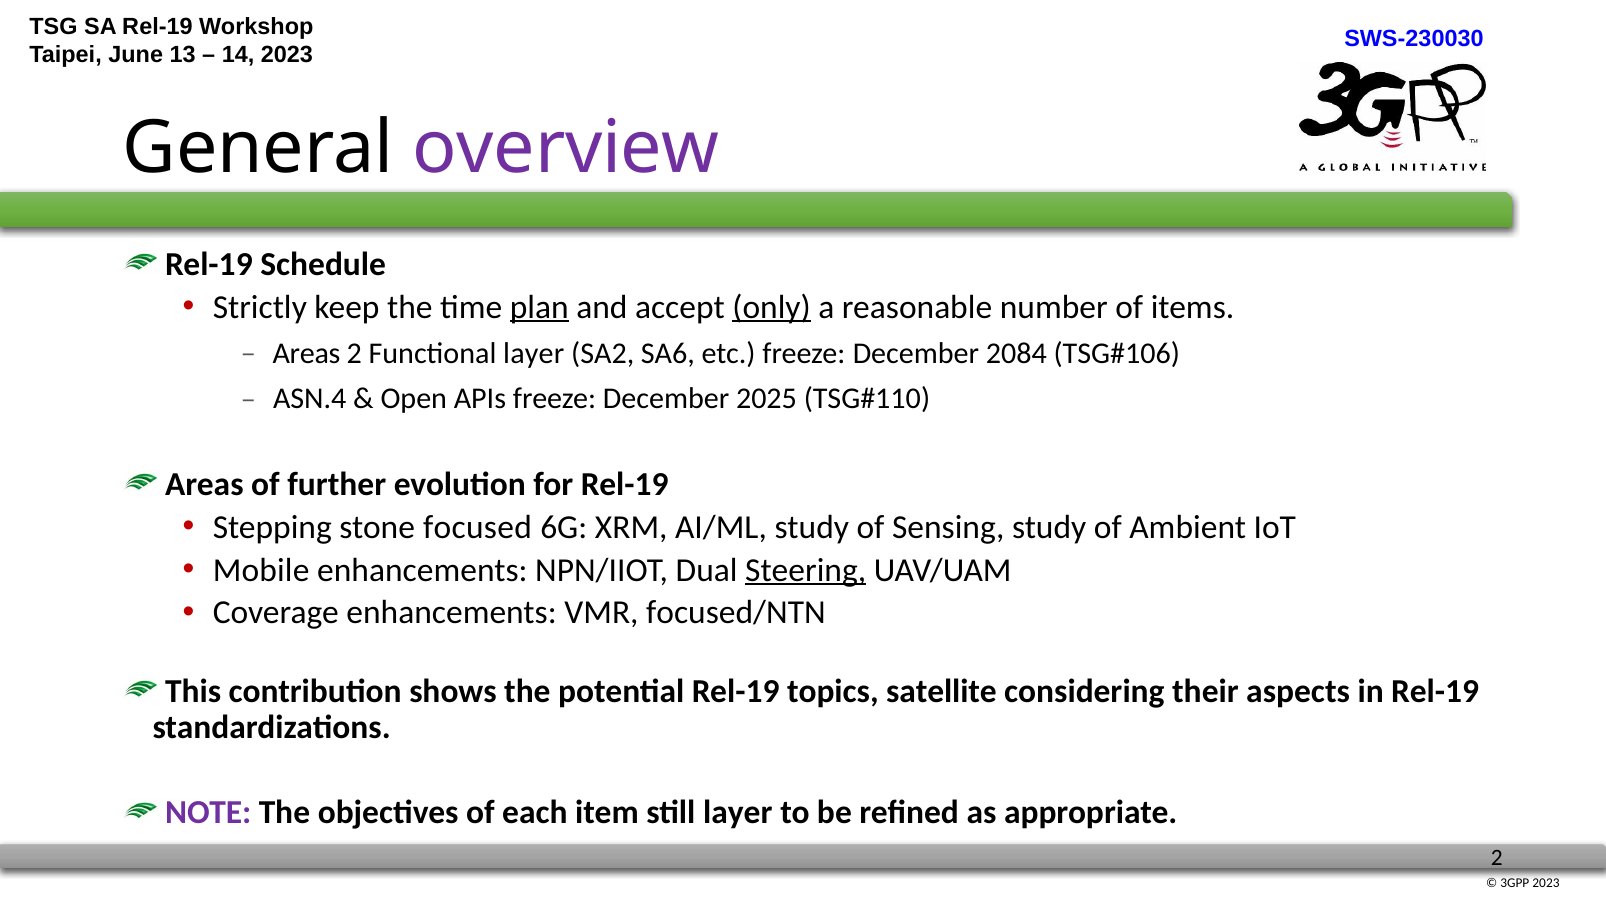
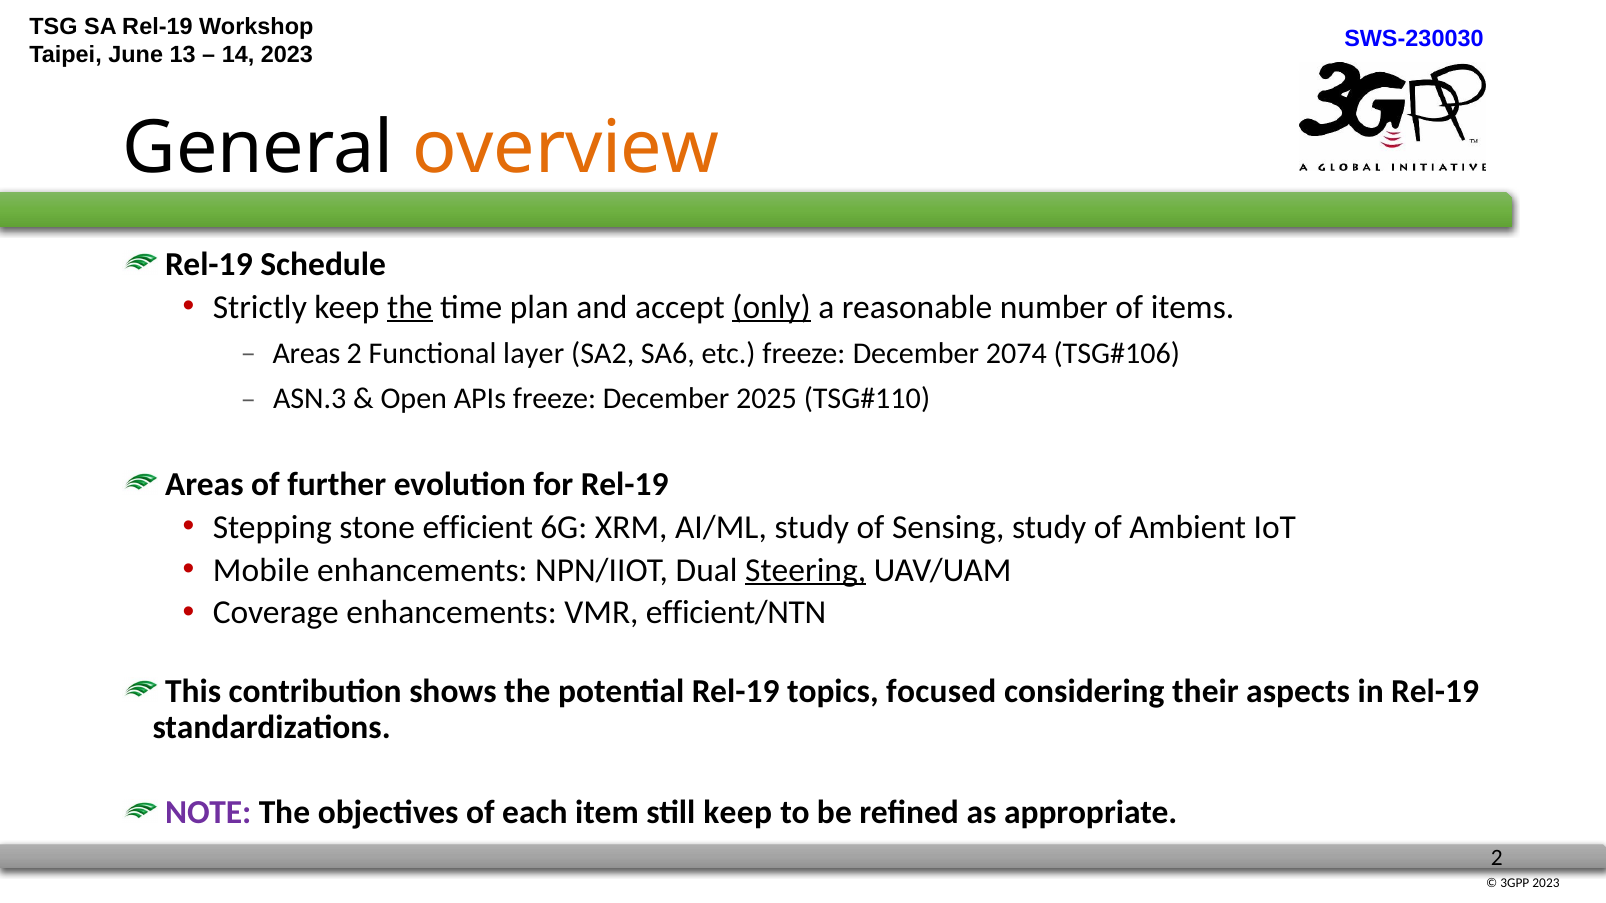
overview colour: purple -> orange (566, 148)
the underline: none -> present (410, 307)
plan underline: present -> none (539, 307)
2084: 2084 -> 2074 (1016, 353)
ASN.4: ASN.4 -> ASN.3 (310, 399)
focused: focused -> efficient (478, 527)
focused/NTN: focused/NTN -> efficient/NTN (736, 613)
satellite: satellite -> focused (941, 691)
still layer: layer -> keep (738, 813)
